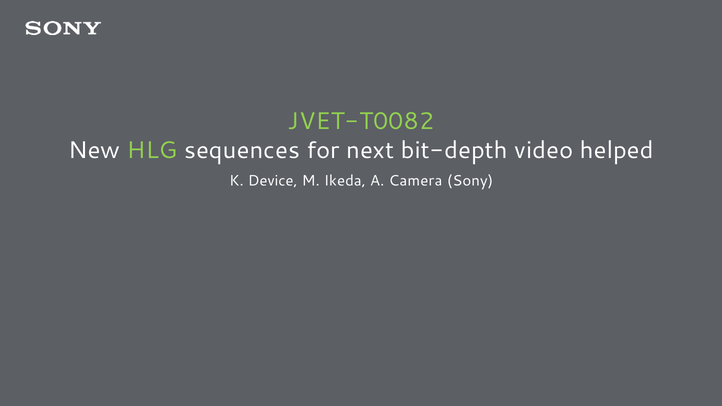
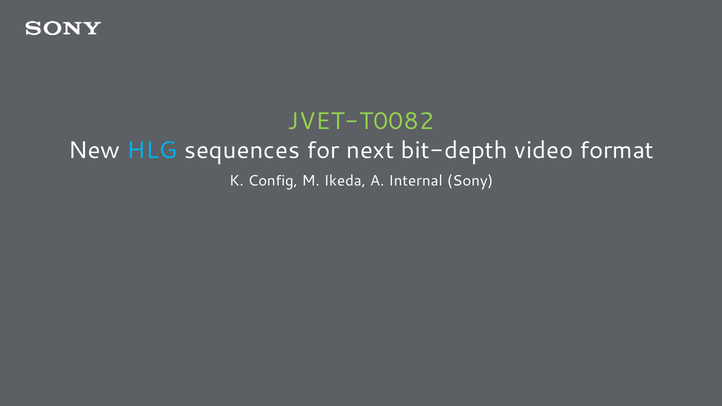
HLG colour: light green -> light blue (152, 150)
helped: helped -> format (617, 150)
Device: Device -> Config (273, 180)
Camera: Camera -> Internal (416, 180)
